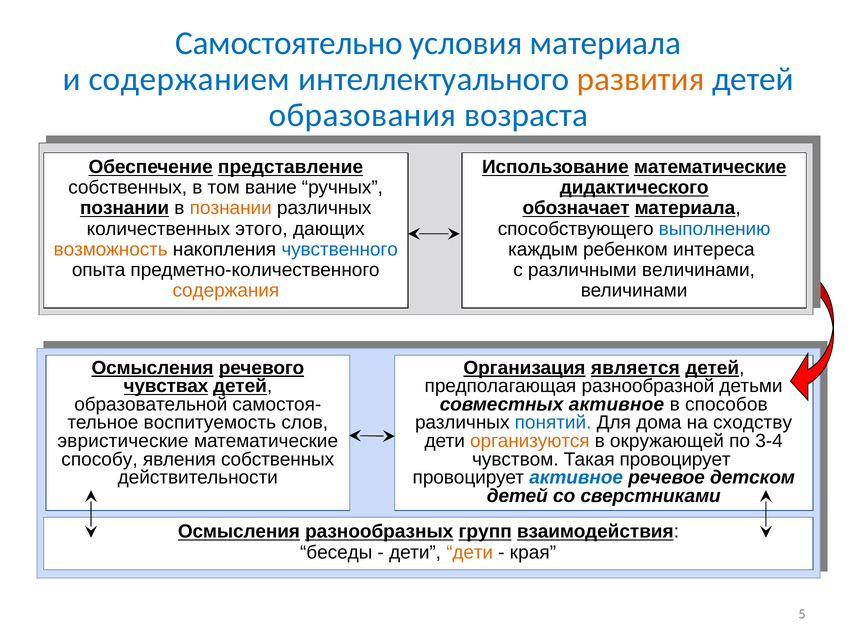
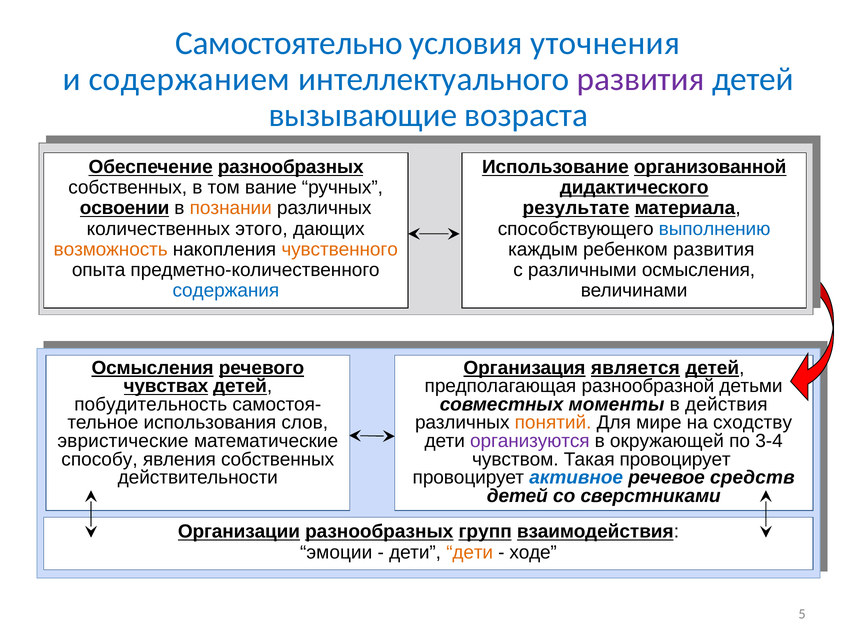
условия материала: материала -> уточнения (605, 43)
развития colour: orange -> purple (641, 79)
образования: образования -> вызывающие (363, 115)
Обеспечение представление: представление -> разнообразных (291, 167)
Использование математические: математические -> организованной (710, 167)
познании: познании -> освоении (125, 208)
обозначает: обозначает -> результате (576, 208)
чувственного colour: blue -> orange (340, 249)
ребенком интереса: интереса -> развития (714, 249)
различными величинами: величинами -> осмысления (699, 270)
содержания colour: orange -> blue (226, 290)
образовательной: образовательной -> побудительность (151, 404)
совместных активное: активное -> моменты (616, 404)
способов: способов -> действия (726, 404)
воспитуемость: воспитуемость -> использования (210, 423)
понятий colour: blue -> orange (553, 423)
дома: дома -> мире (659, 423)
организуются colour: orange -> purple (530, 441)
детском: детском -> средств (752, 477)
Осмысления: Осмысления -> Организации (239, 531)
беседы: беседы -> эмоции (336, 552)
края: края -> ходе (533, 552)
